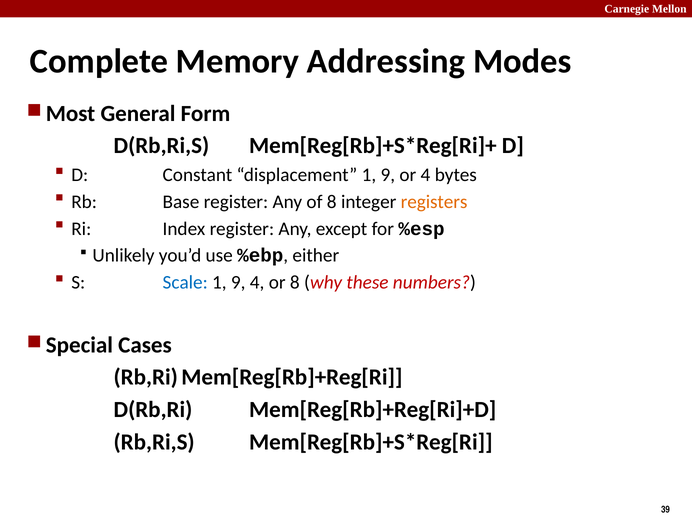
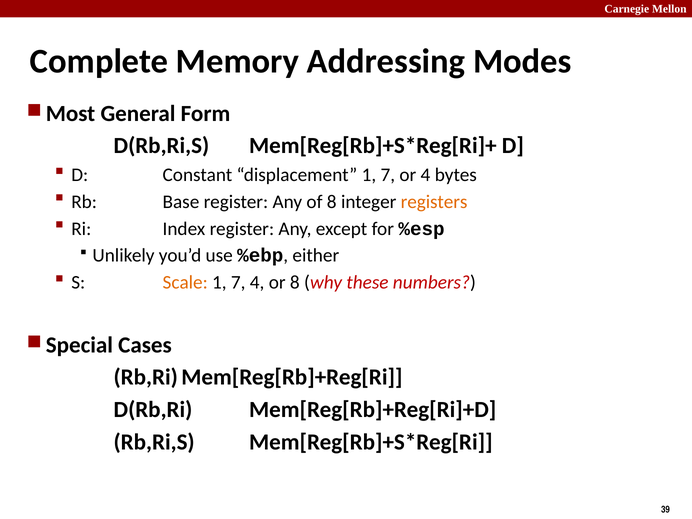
displacement 1 9: 9 -> 7 (388, 175)
Scale colour: blue -> orange (185, 282)
9: 9 -> 7 (238, 282)
